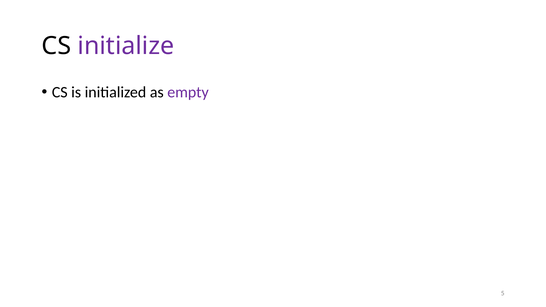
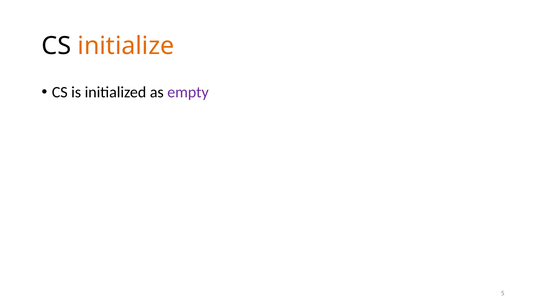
initialize colour: purple -> orange (126, 46)
